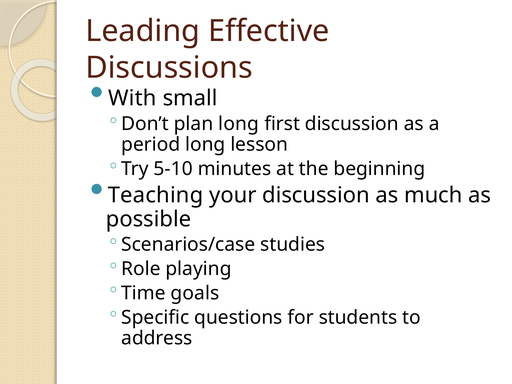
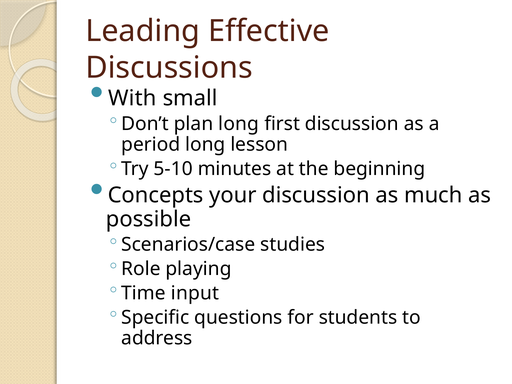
Teaching: Teaching -> Concepts (156, 195)
goals: goals -> input (195, 293)
